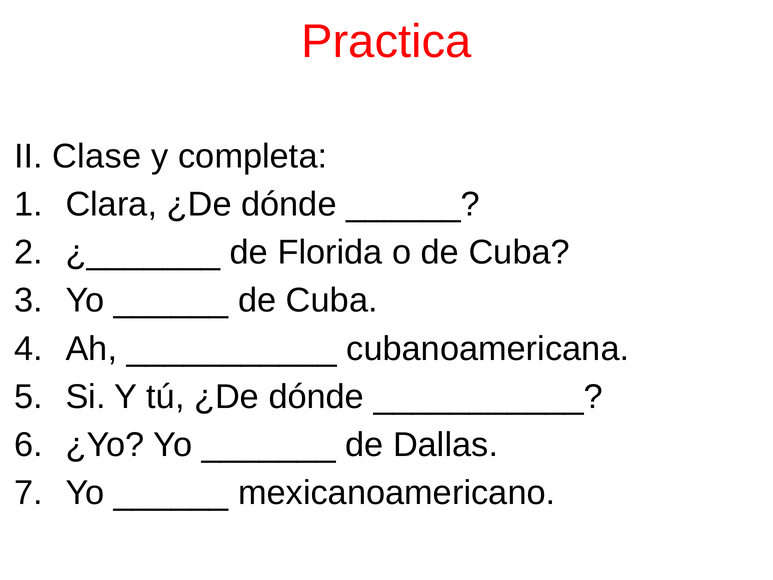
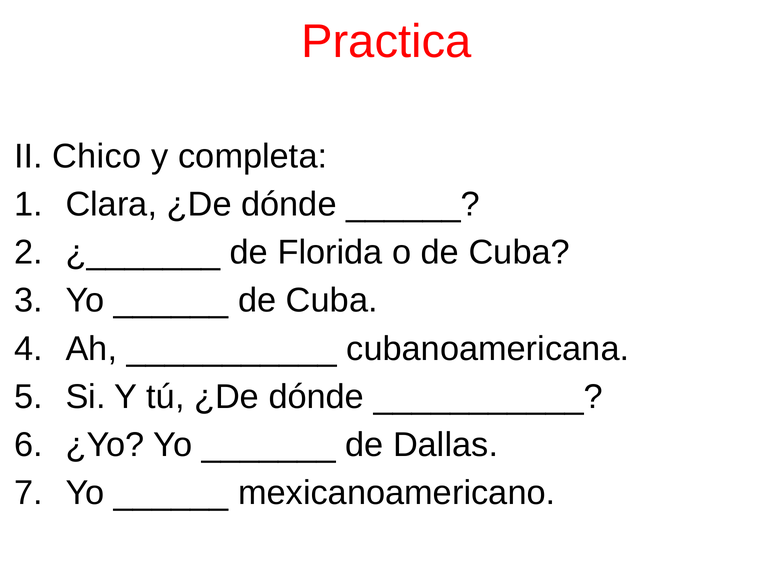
Clase: Clase -> Chico (97, 156)
